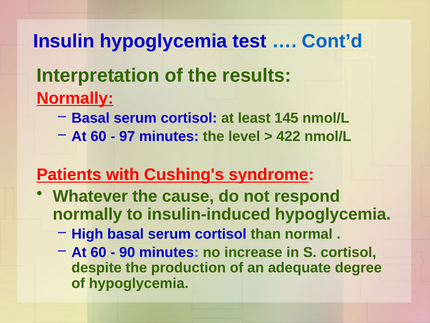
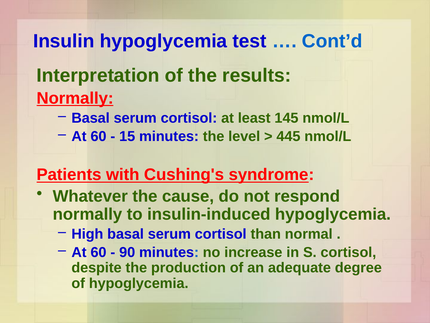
97: 97 -> 15 (127, 136)
422: 422 -> 445 (288, 136)
